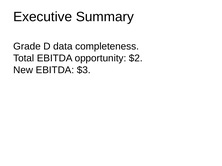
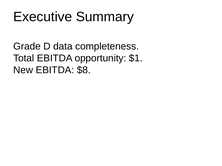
$2: $2 -> $1 (136, 58)
$3: $3 -> $8 (84, 70)
